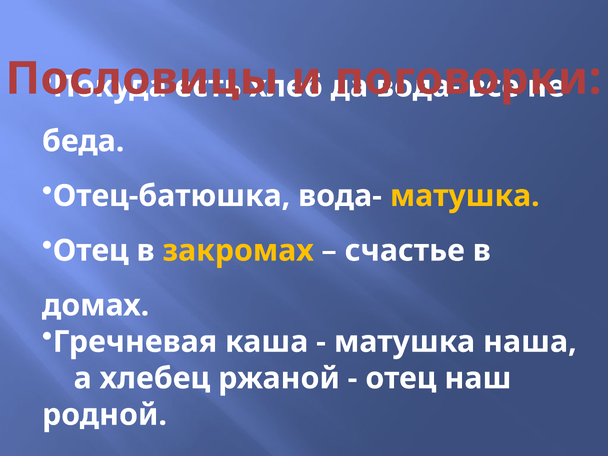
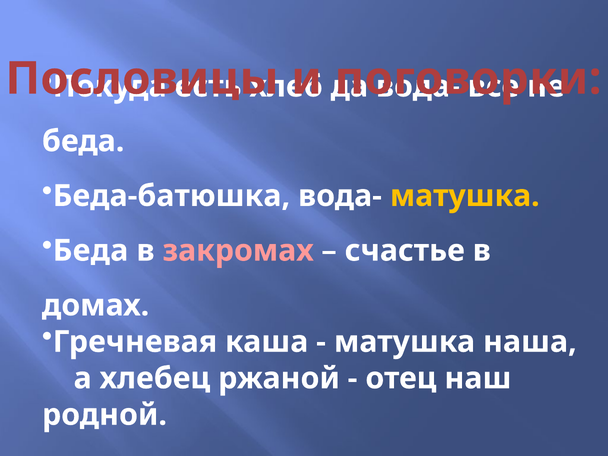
Отец-батюшка: Отец-батюшка -> Беда-батюшка (171, 196)
Отец: Отец -> Беда (91, 251)
закромах colour: yellow -> pink (238, 251)
